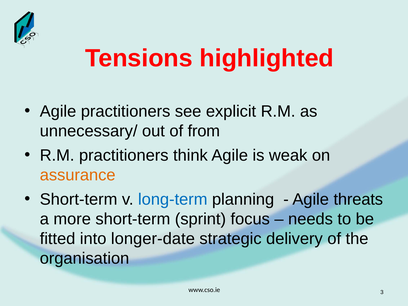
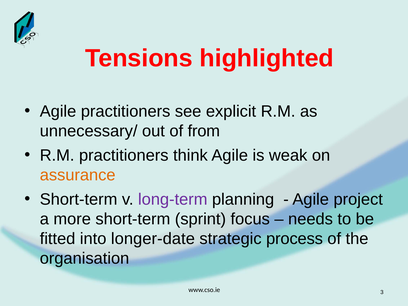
long-term colour: blue -> purple (173, 199)
threats: threats -> project (358, 199)
delivery: delivery -> process (295, 239)
